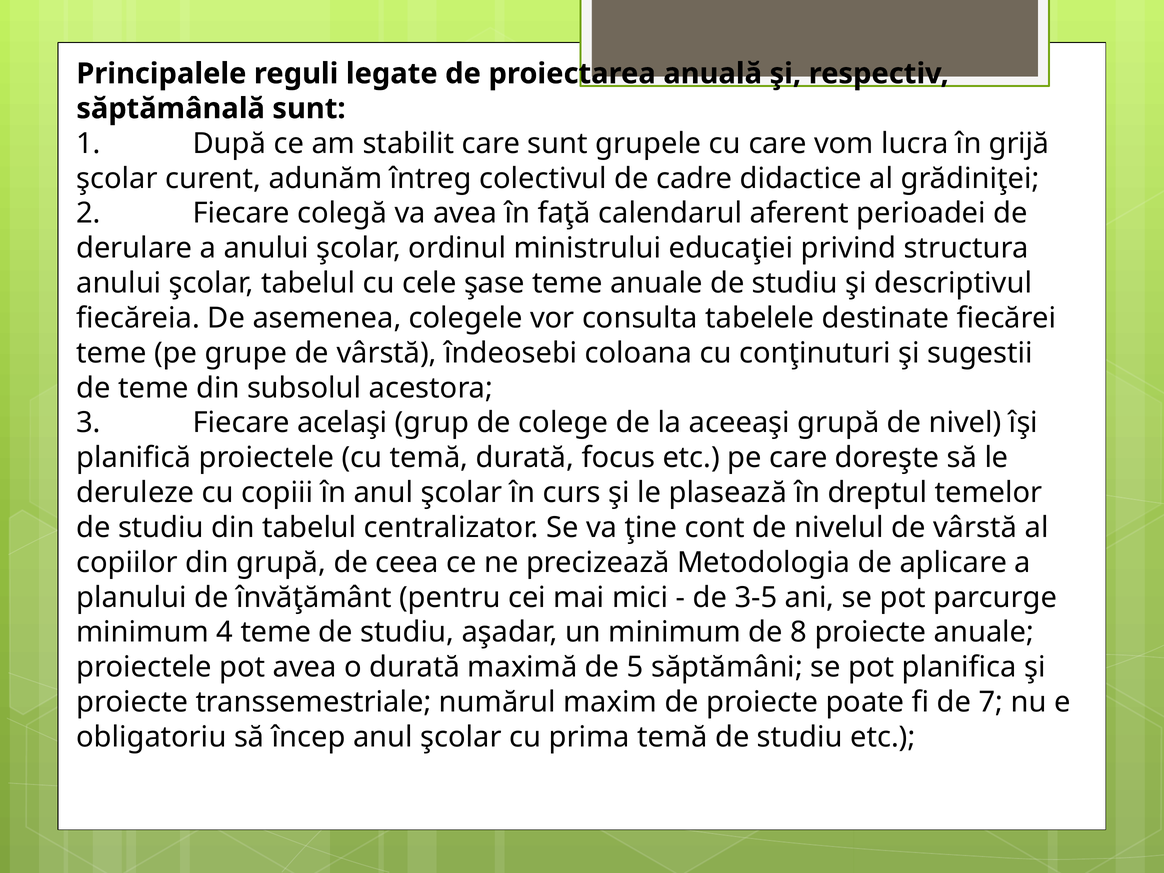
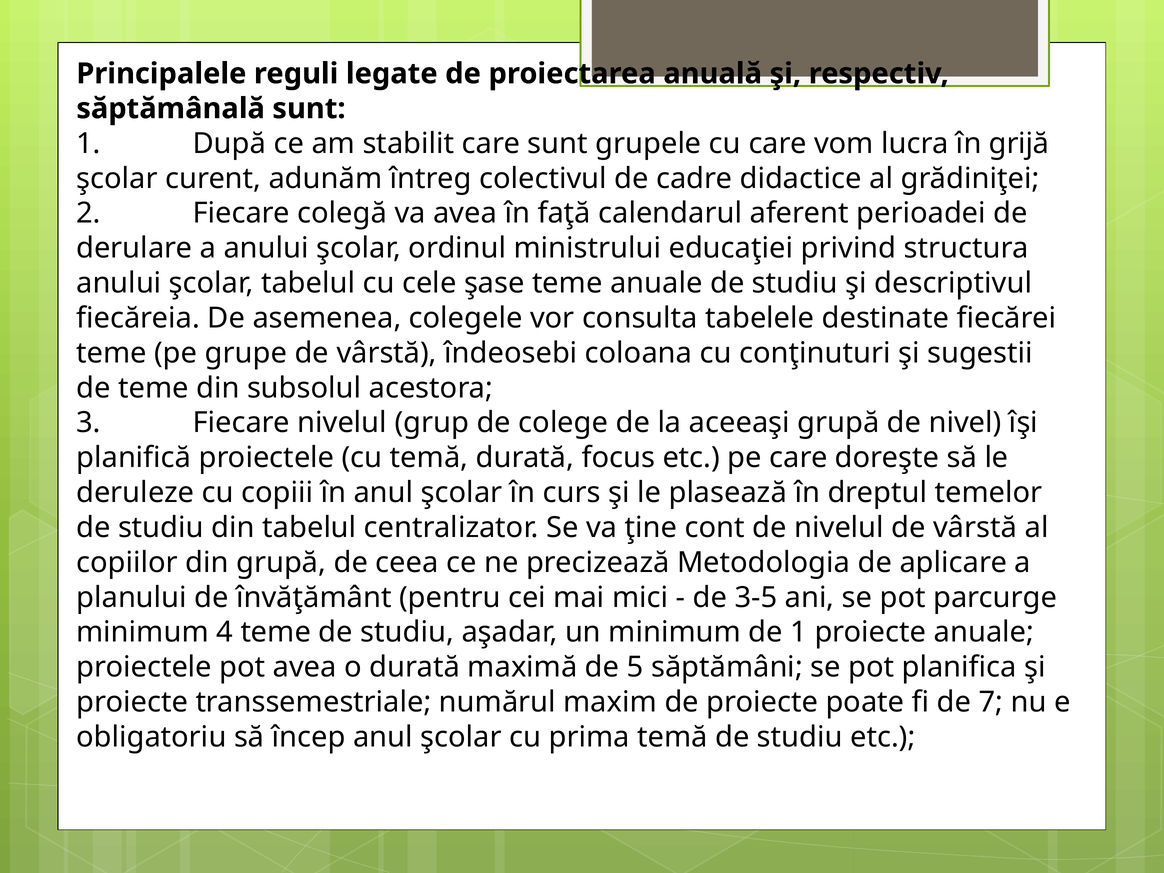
Fiecare acelaşi: acelaşi -> nivelul (342, 423)
de 8: 8 -> 1 (799, 632)
